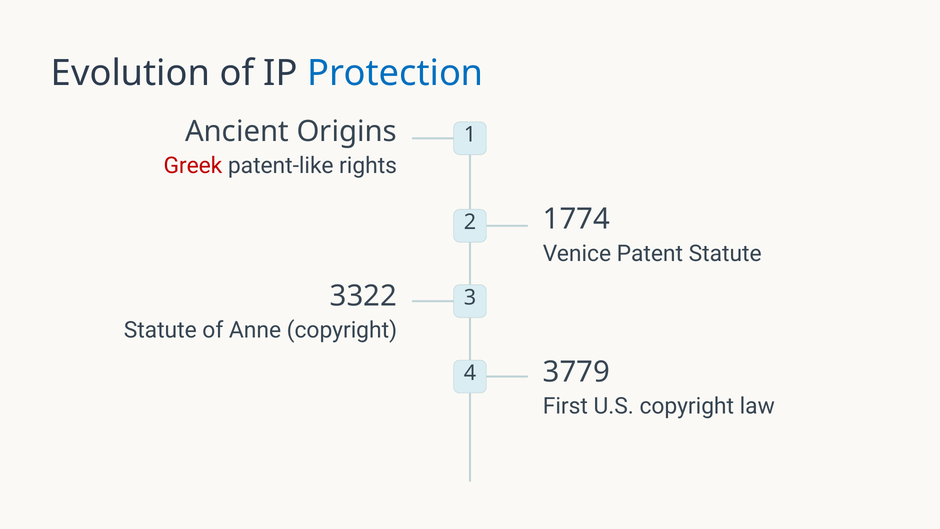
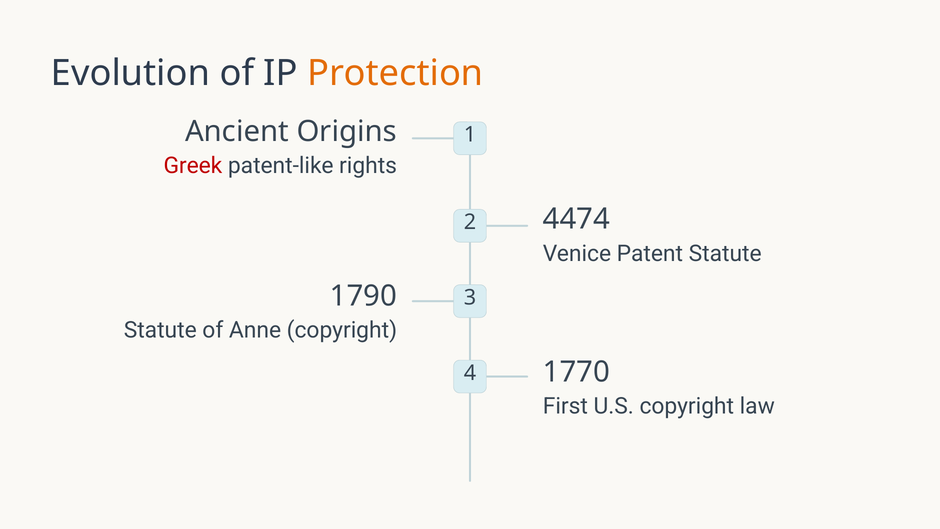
Protection colour: blue -> orange (395, 73)
1774: 1774 -> 4474 (576, 219)
3322: 3322 -> 1790 (364, 296)
3779: 3779 -> 1770 (576, 372)
